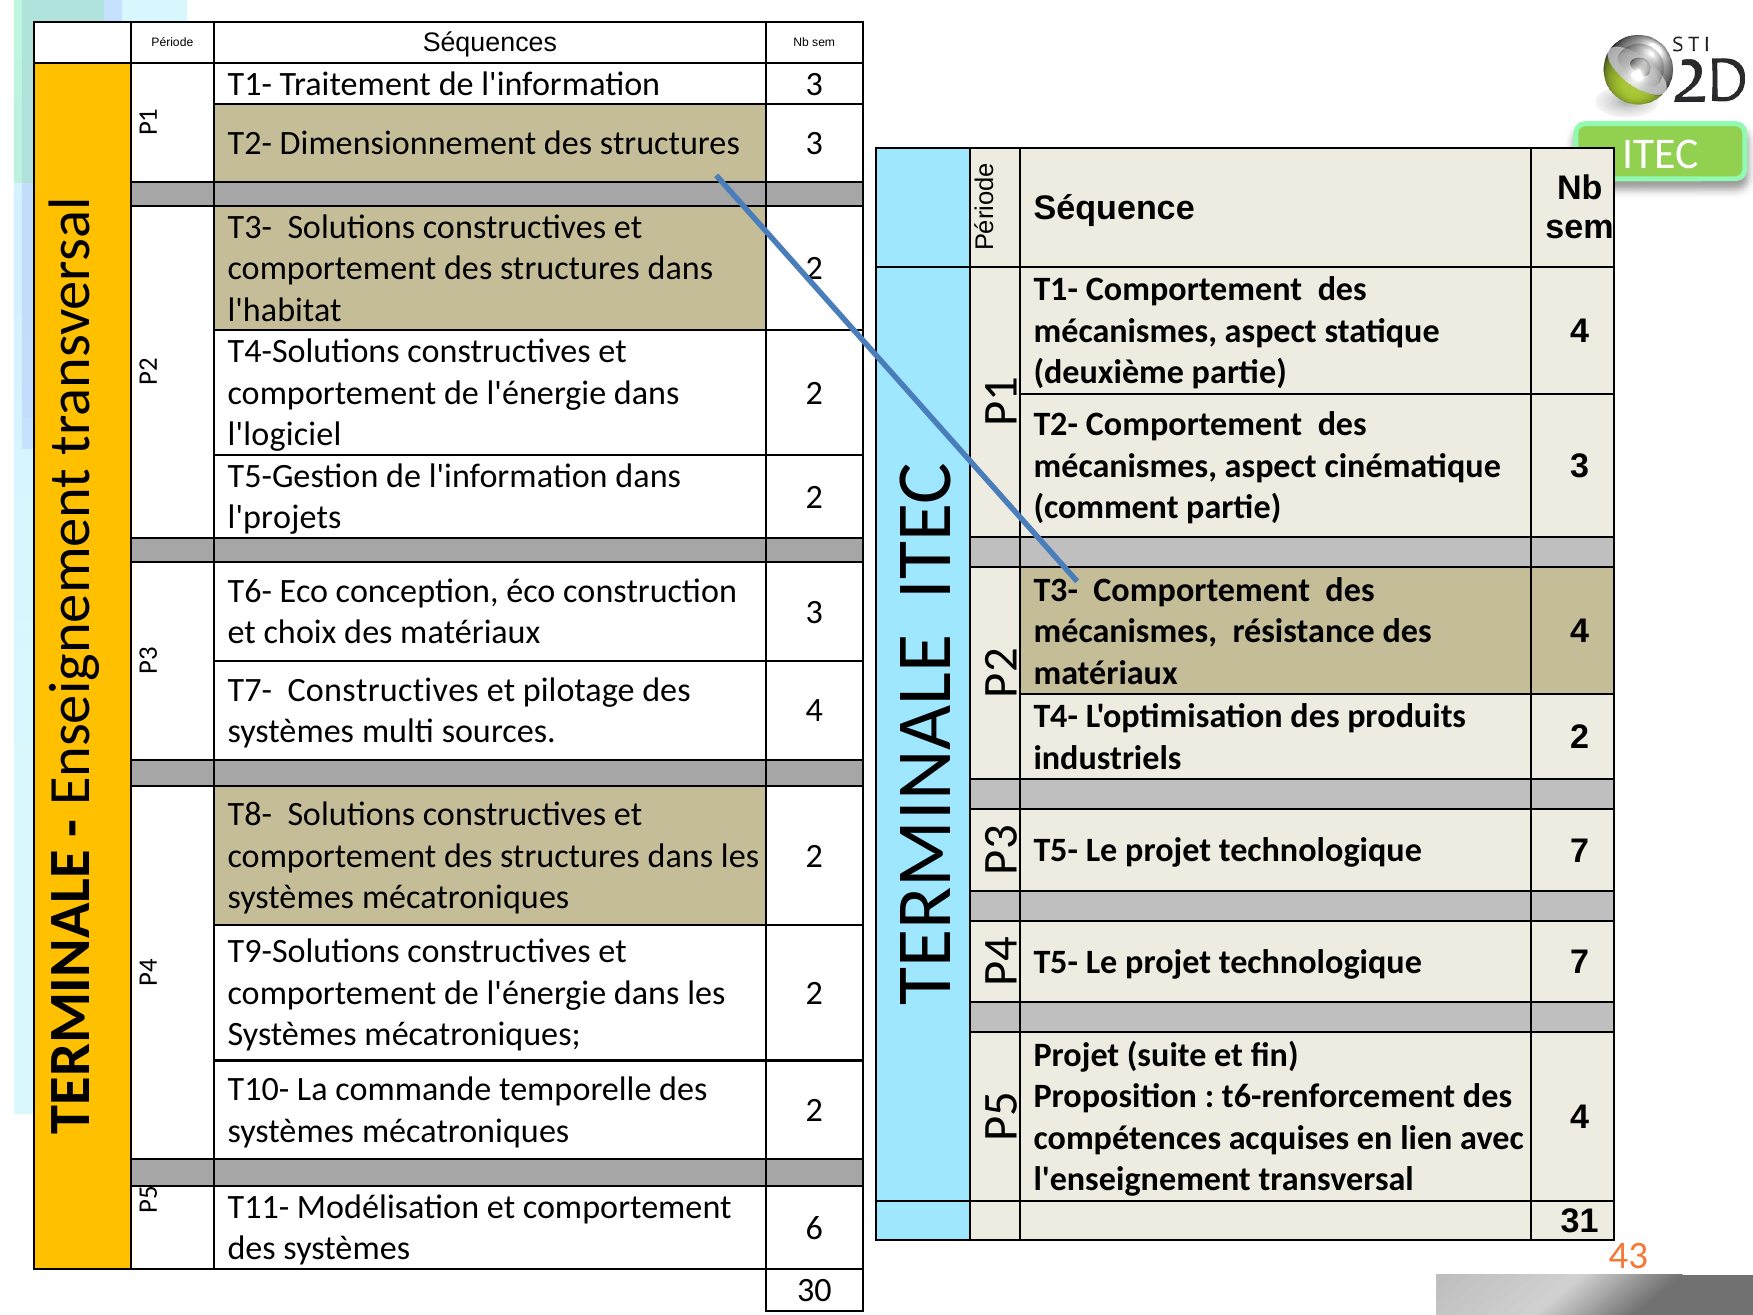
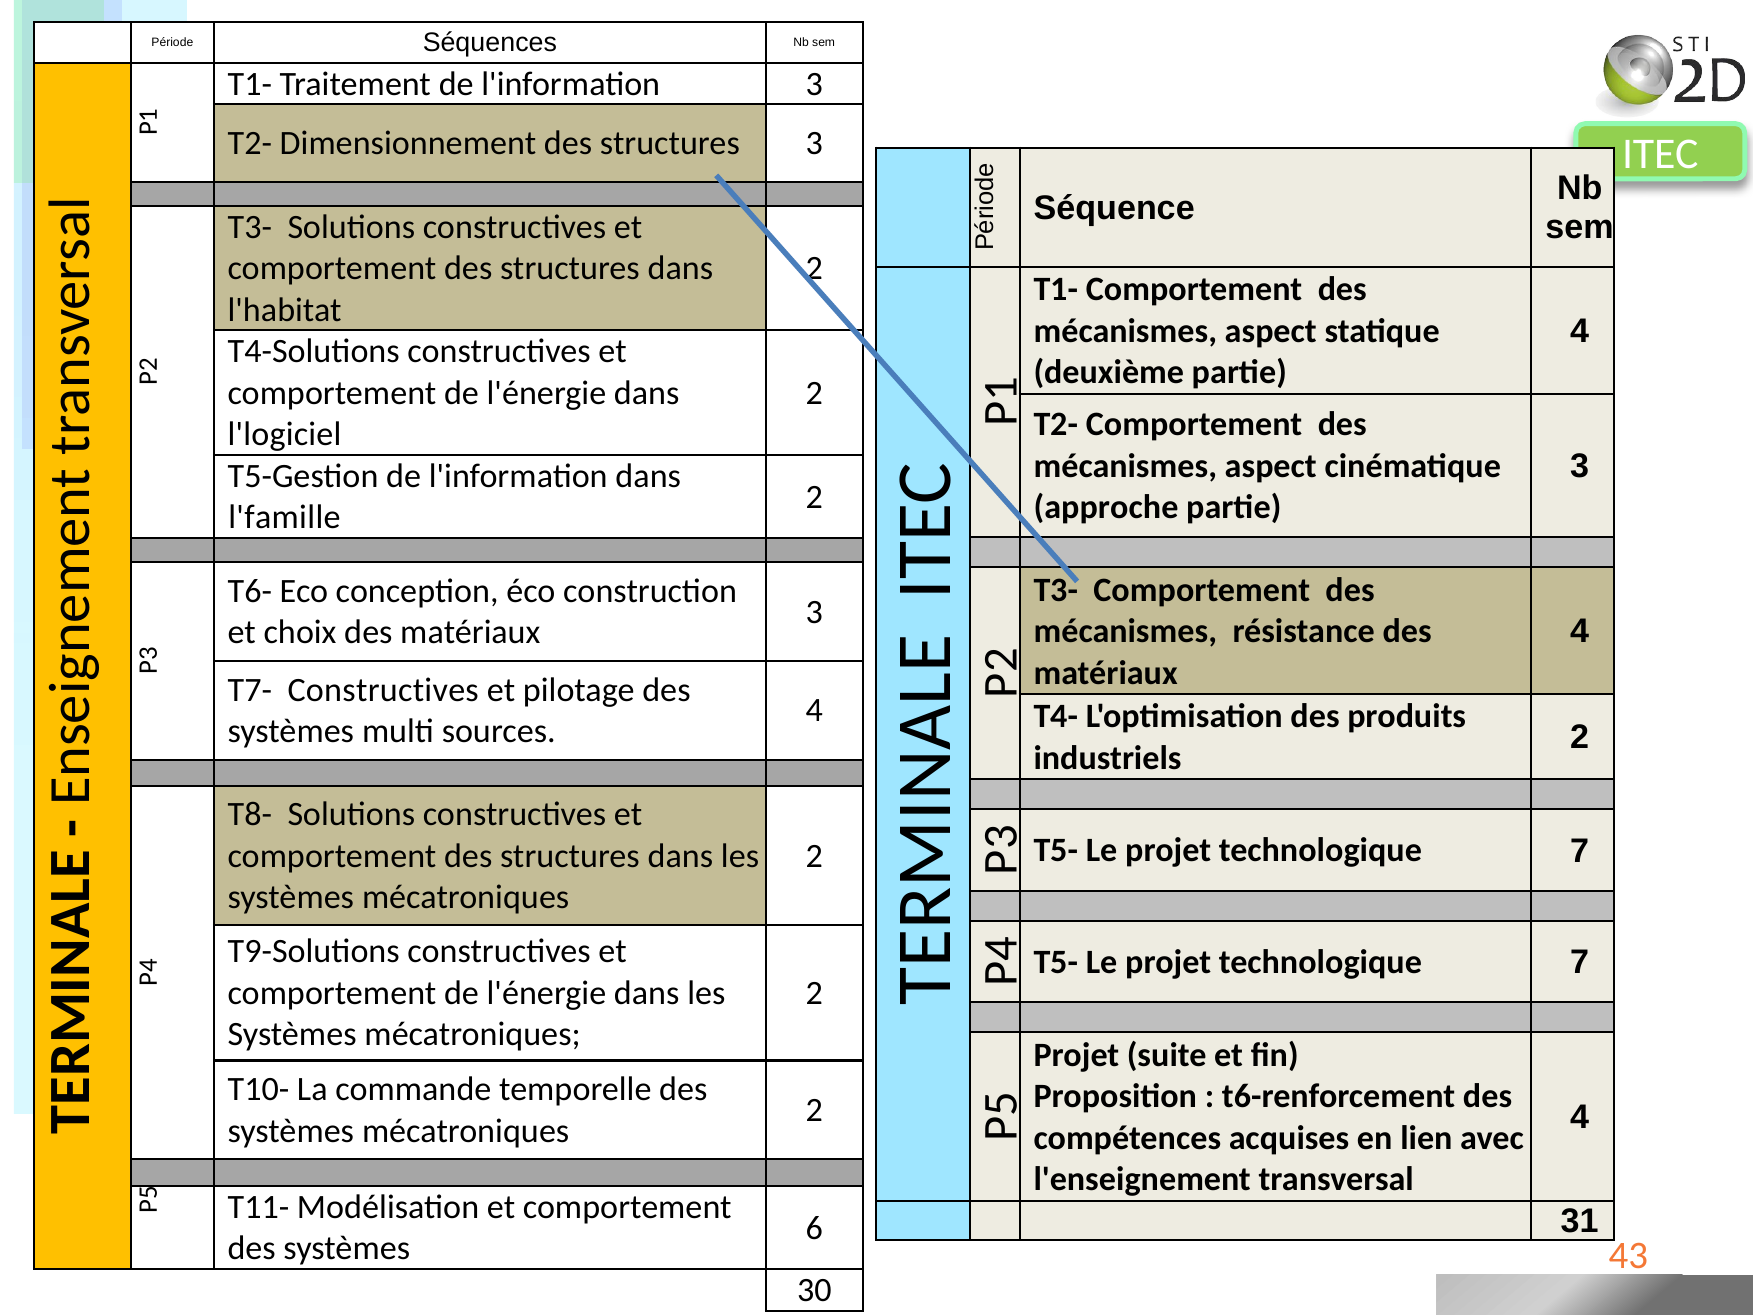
comment: comment -> approche (1106, 507)
l'projets: l'projets -> l'famille (284, 518)
